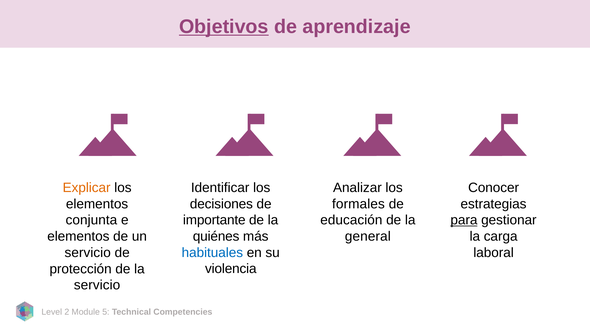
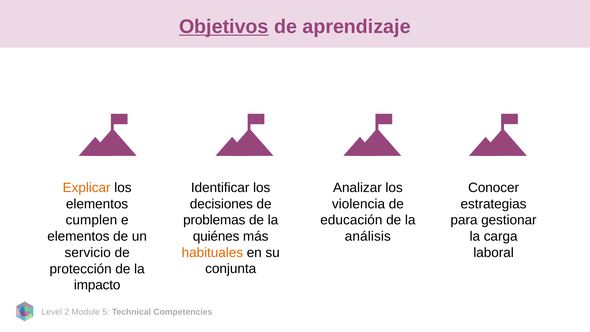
formales: formales -> violencia (358, 204)
importante: importante -> problemas (214, 220)
conjunta: conjunta -> cumplen (91, 220)
para underline: present -> none (464, 220)
general: general -> análisis (368, 236)
habituales colour: blue -> orange (212, 253)
violencia: violencia -> conjunta (231, 269)
servicio: servicio -> impacto (97, 285)
